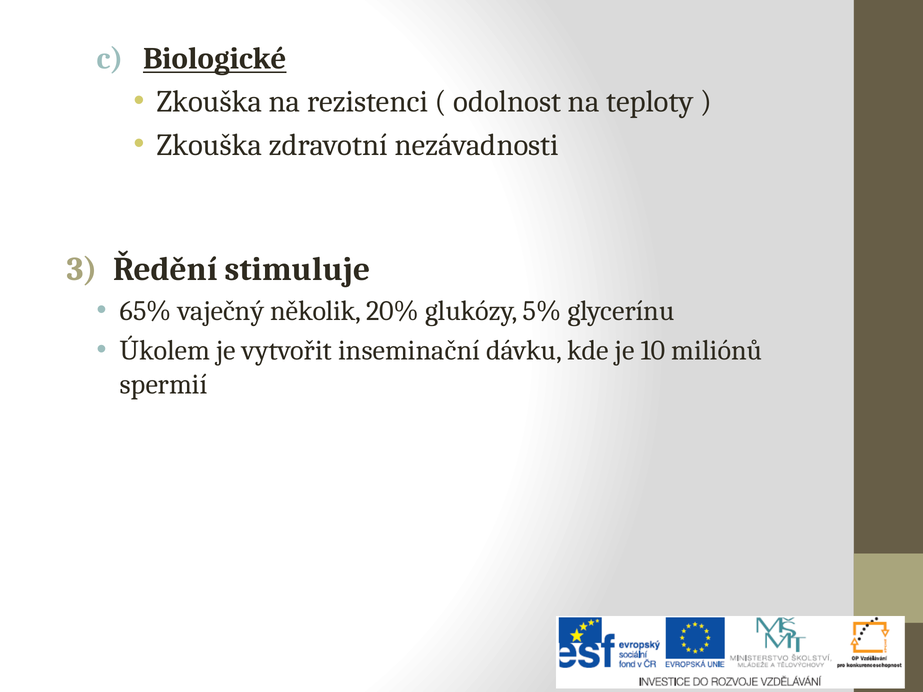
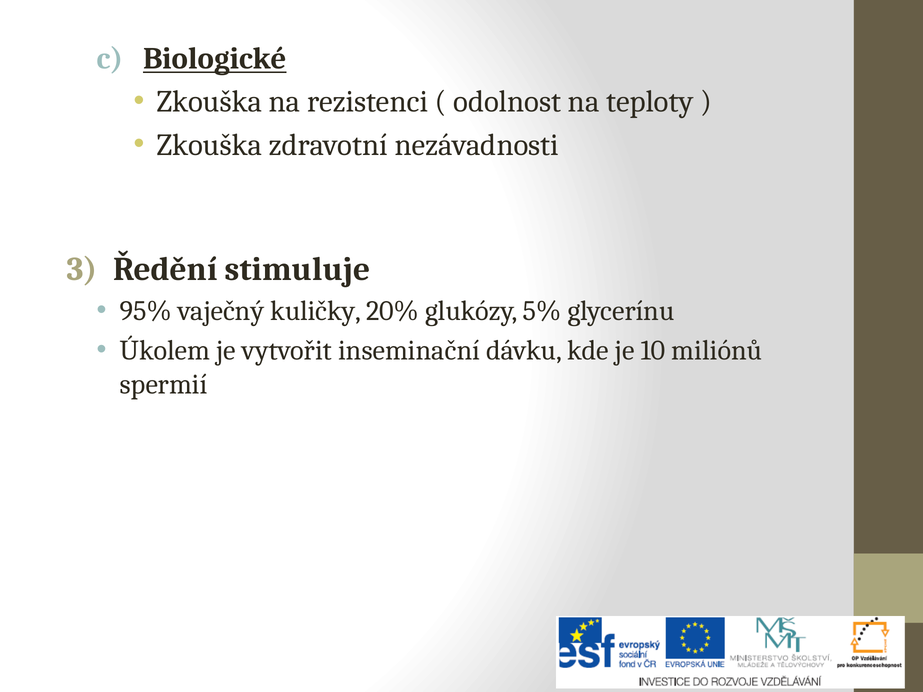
65%: 65% -> 95% (146, 311)
několik: několik -> kuličky (316, 311)
